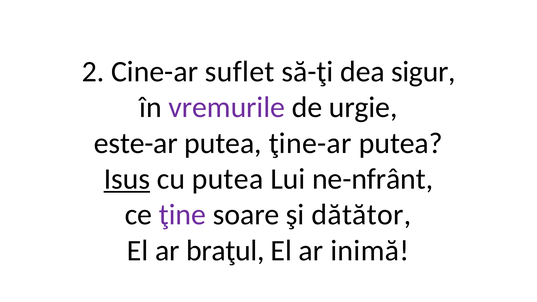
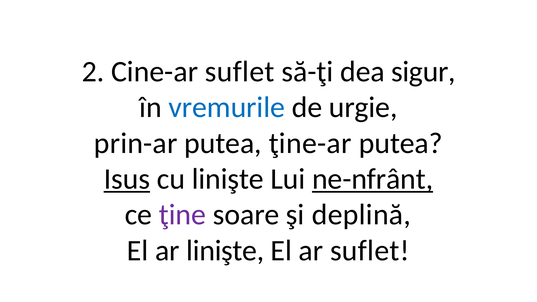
vremurile colour: purple -> blue (227, 107)
este-ar: este-ar -> prin-ar (136, 143)
cu putea: putea -> linişte (228, 179)
ne-nfrânt underline: none -> present (373, 179)
dătător: dătător -> deplină (361, 215)
ar braţul: braţul -> linişte (225, 251)
ar inimă: inimă -> suflet (370, 251)
